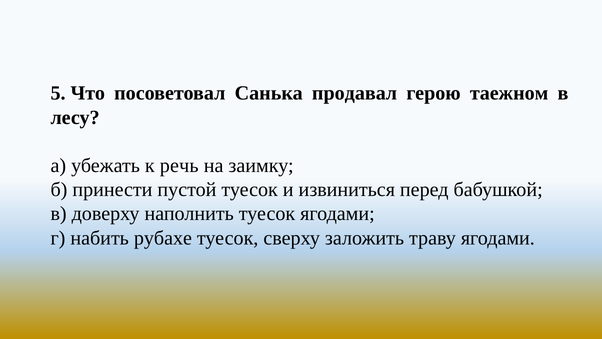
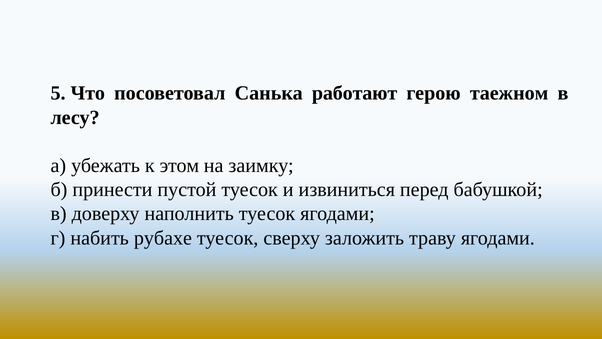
продавал: продавал -> работают (355, 93)
речь: речь -> этом (179, 165)
